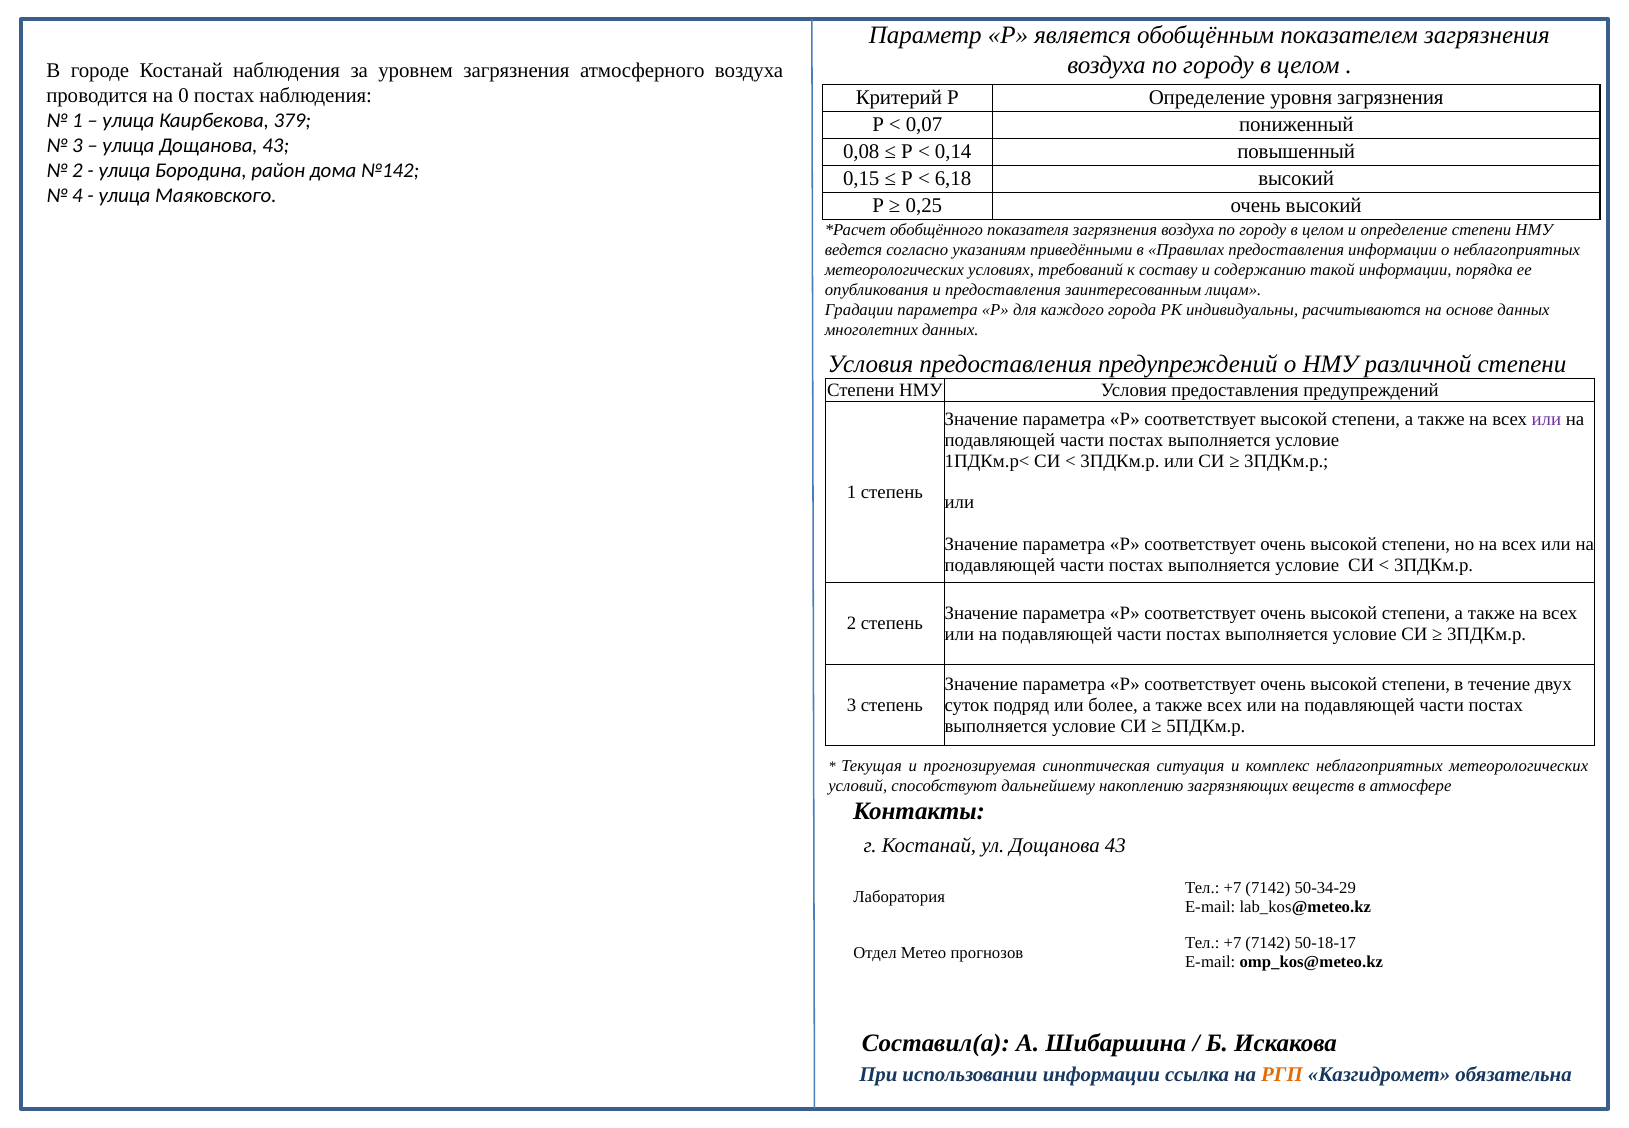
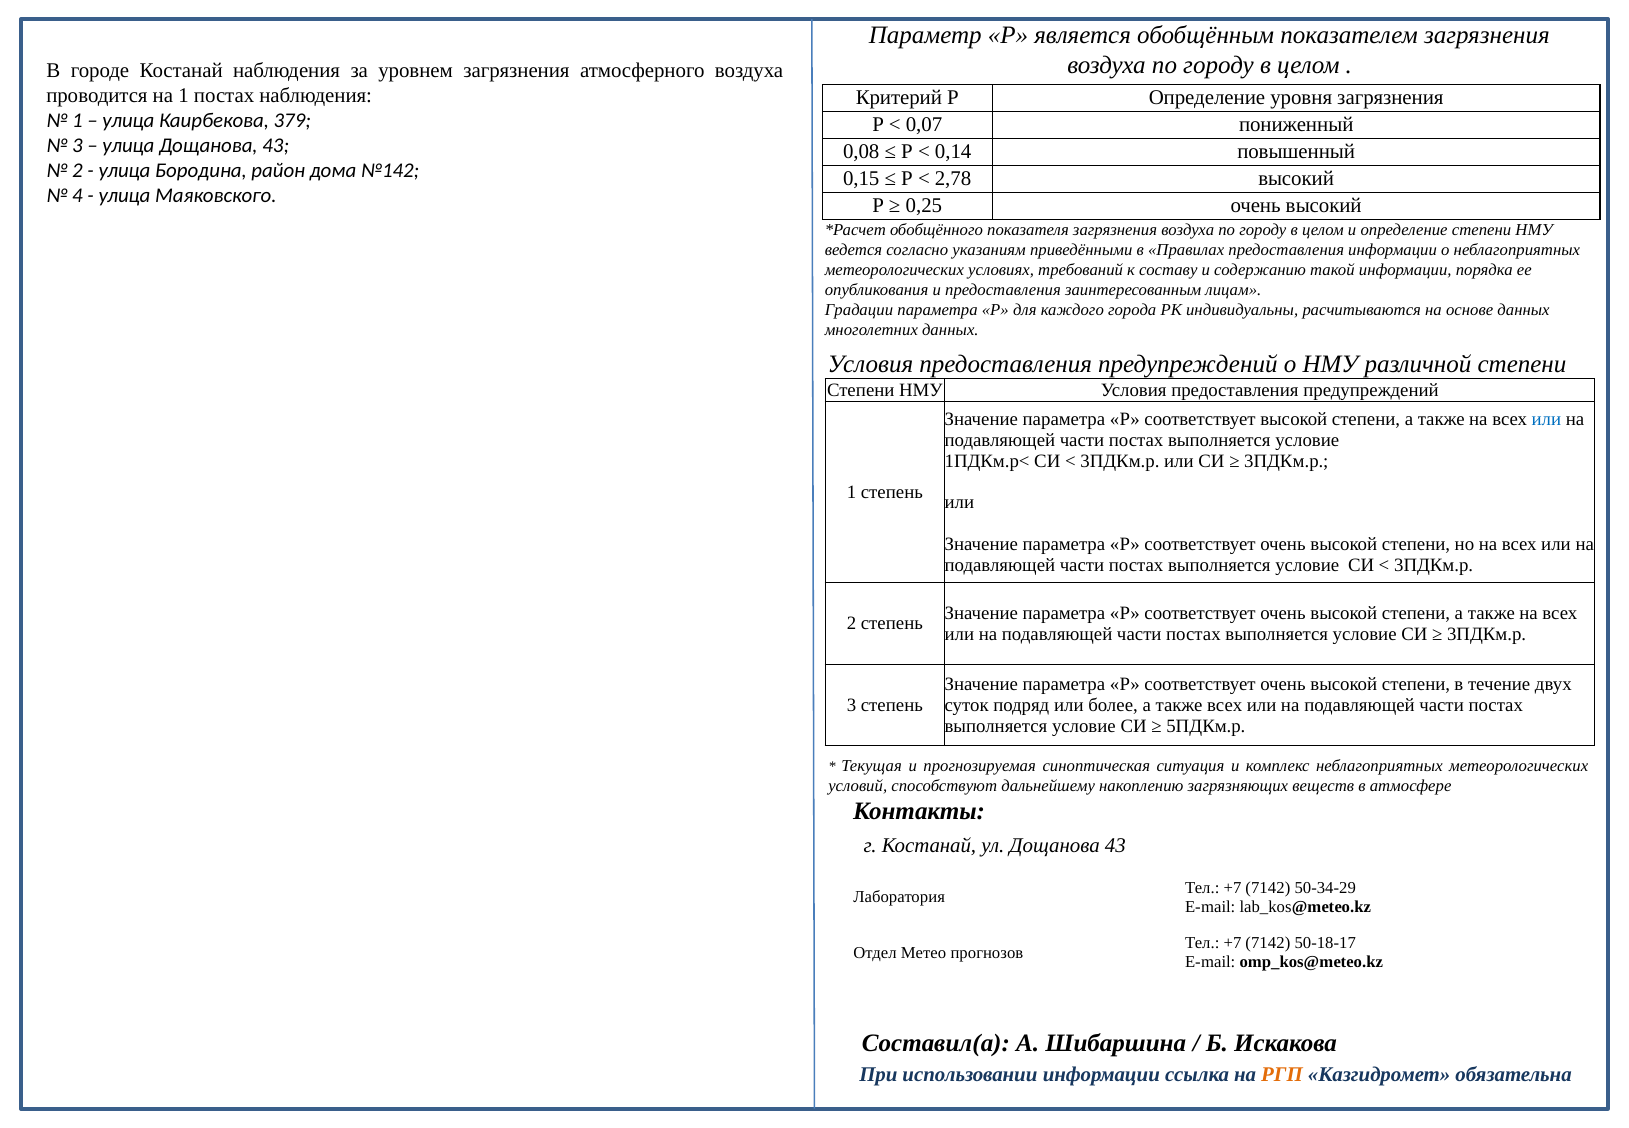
на 0: 0 -> 1 (183, 95)
6,18: 6,18 -> 2,78 (953, 178)
или colour: purple -> blue (1546, 419)
